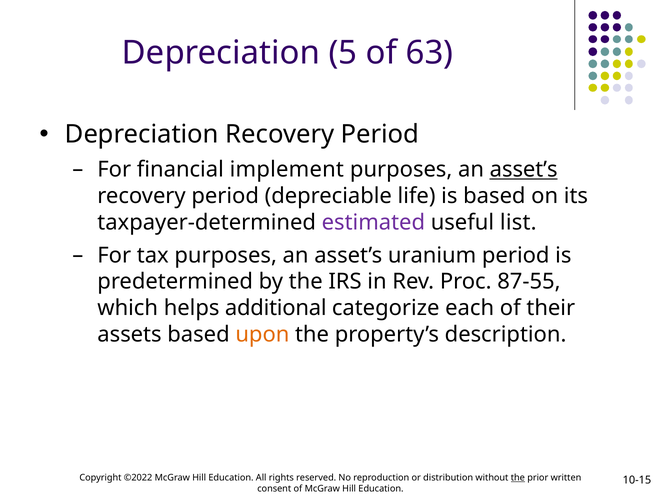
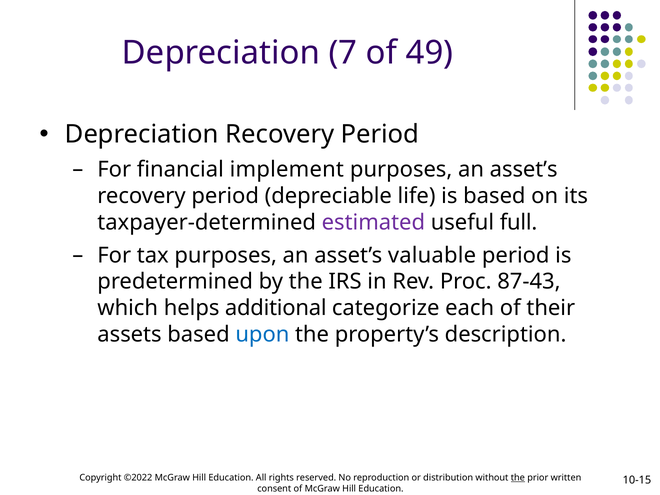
5: 5 -> 7 (343, 53)
63: 63 -> 49 (430, 53)
asset’s underline: present -> none (524, 169)
list: list -> full (519, 222)
uranium: uranium -> valuable (432, 255)
87-55: 87-55 -> 87-43 (529, 282)
upon colour: orange -> blue (262, 334)
